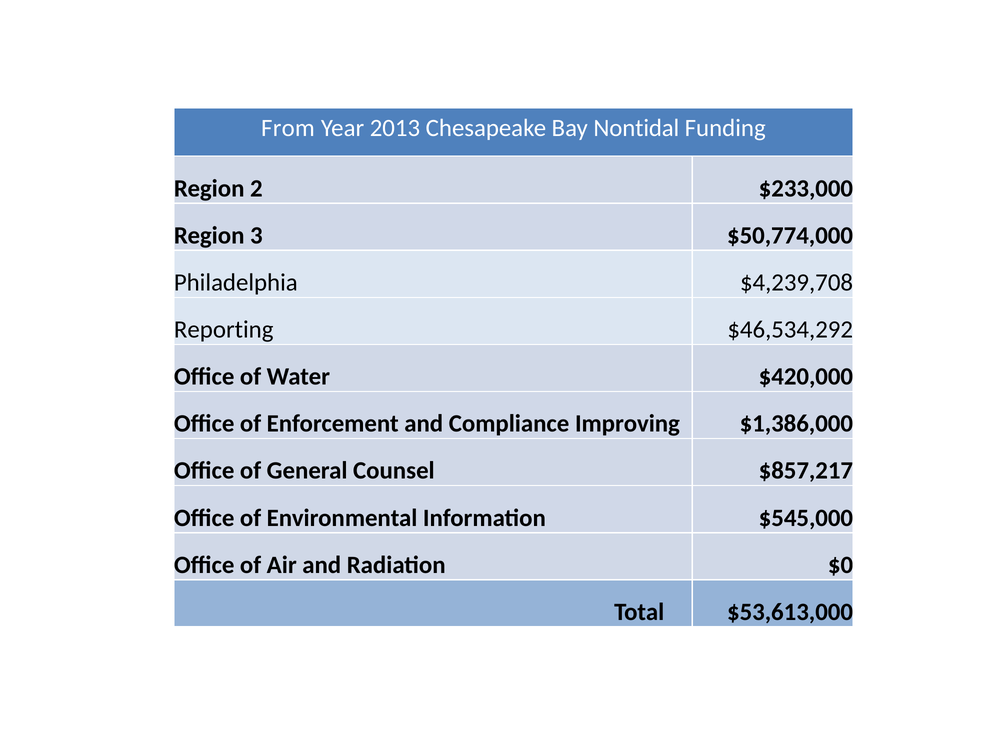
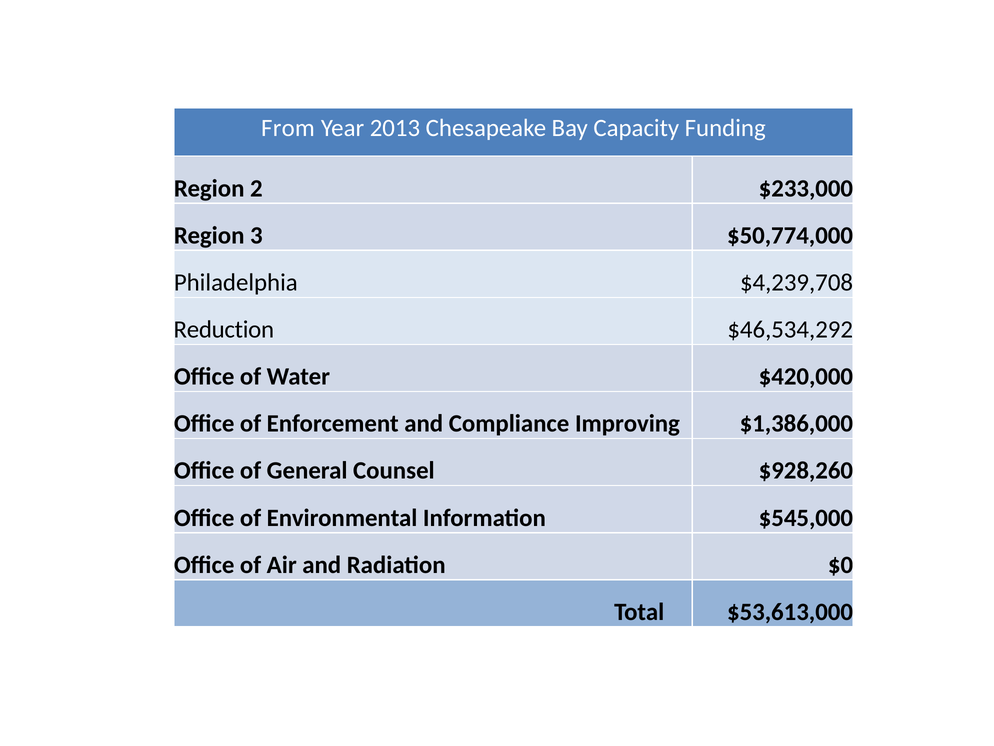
Nontidal: Nontidal -> Capacity (636, 128)
Reporting: Reporting -> Reduction (224, 329)
$857,217: $857,217 -> $928,260 (806, 470)
